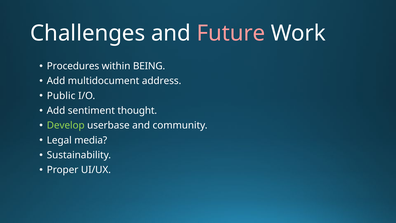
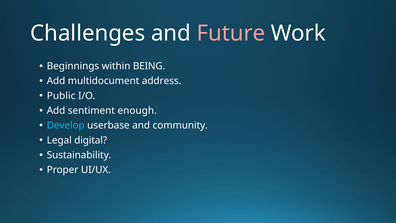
Procedures: Procedures -> Beginnings (73, 66)
thought: thought -> enough (137, 111)
Develop colour: light green -> light blue (66, 125)
media: media -> digital (91, 140)
